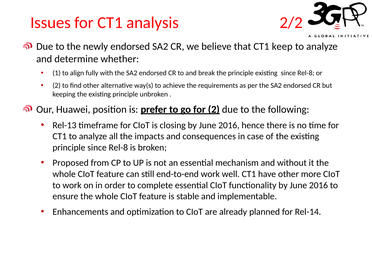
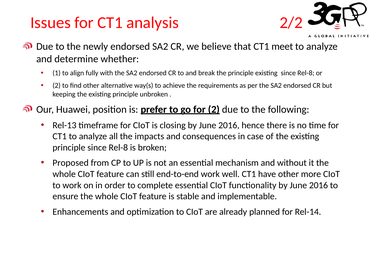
keep: keep -> meet (282, 47)
